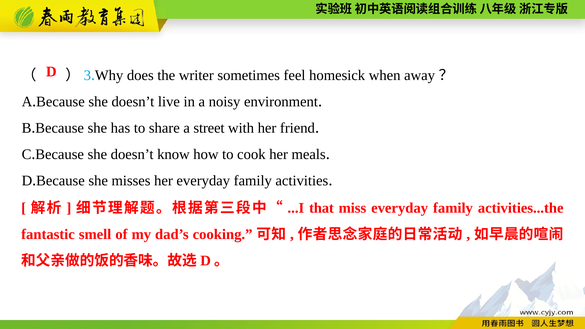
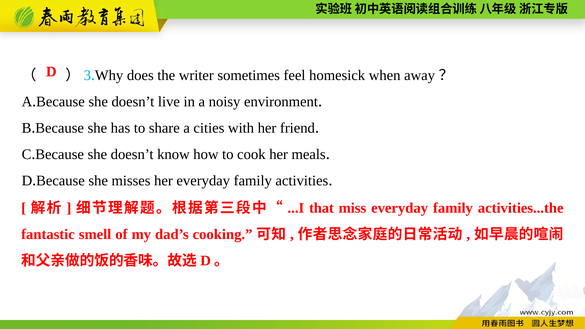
street: street -> cities (209, 128)
